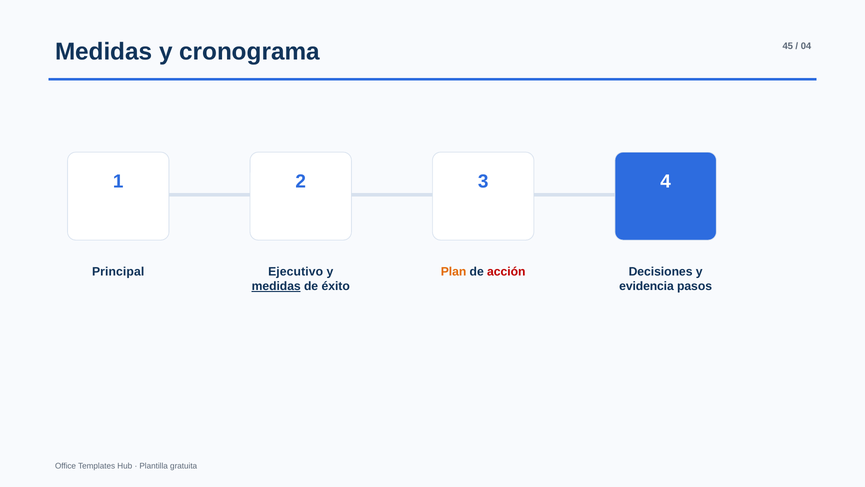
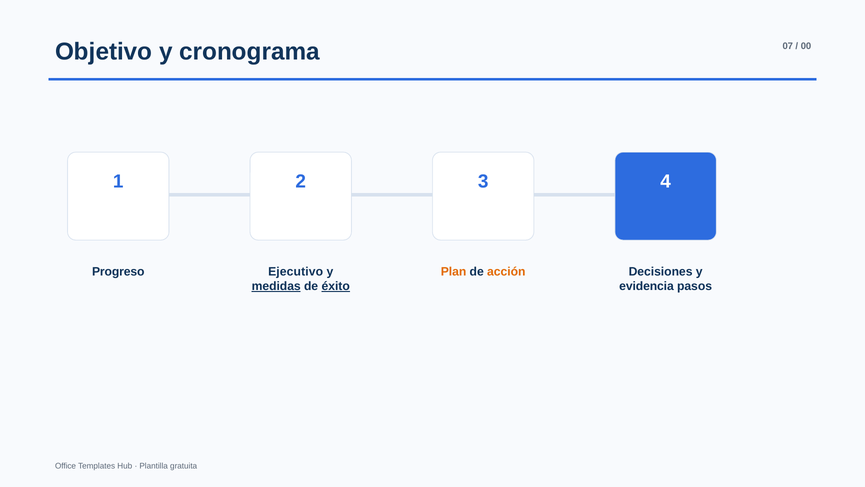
Medidas: Medidas -> Objetivo (104, 52)
45: 45 -> 07 (788, 46)
04: 04 -> 00 (806, 46)
Principal: Principal -> Progreso (118, 271)
acción colour: red -> orange (506, 271)
éxito underline: none -> present (336, 286)
